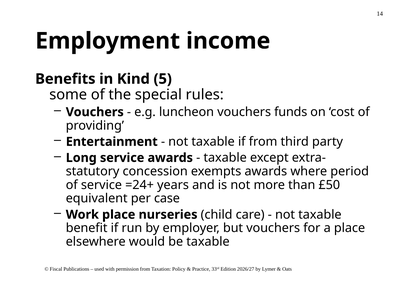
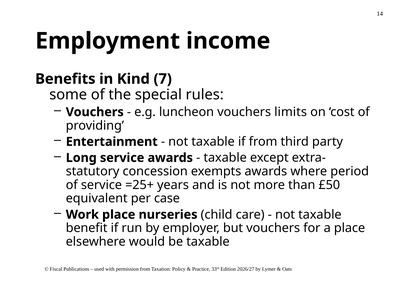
5: 5 -> 7 (163, 79)
funds: funds -> limits (291, 112)
=24+: =24+ -> =25+ (140, 185)
